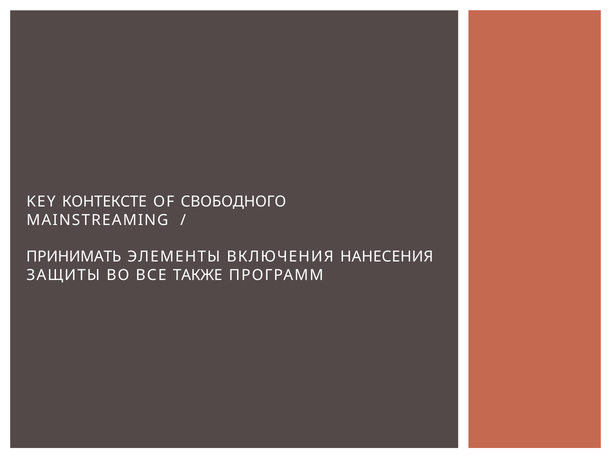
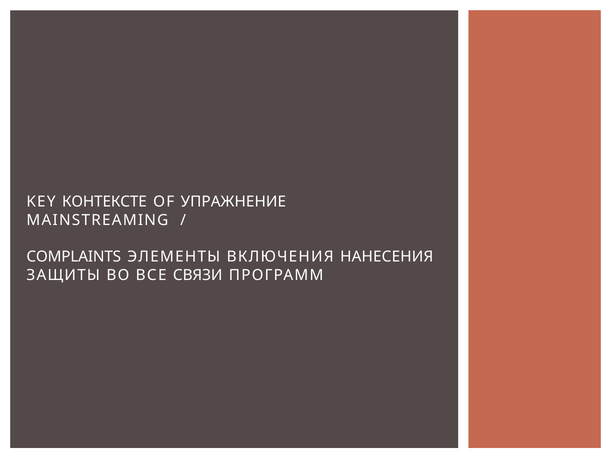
СВОБОДНОГО: СВОБОДНОГО -> УПРАЖНЕНИЕ (233, 202)
ПРИНИМАТЬ: ПРИНИМАТЬ -> COMPLAINTS (74, 257)
ТАКЖЕ: ТАКЖЕ -> СВЯЗИ (198, 275)
